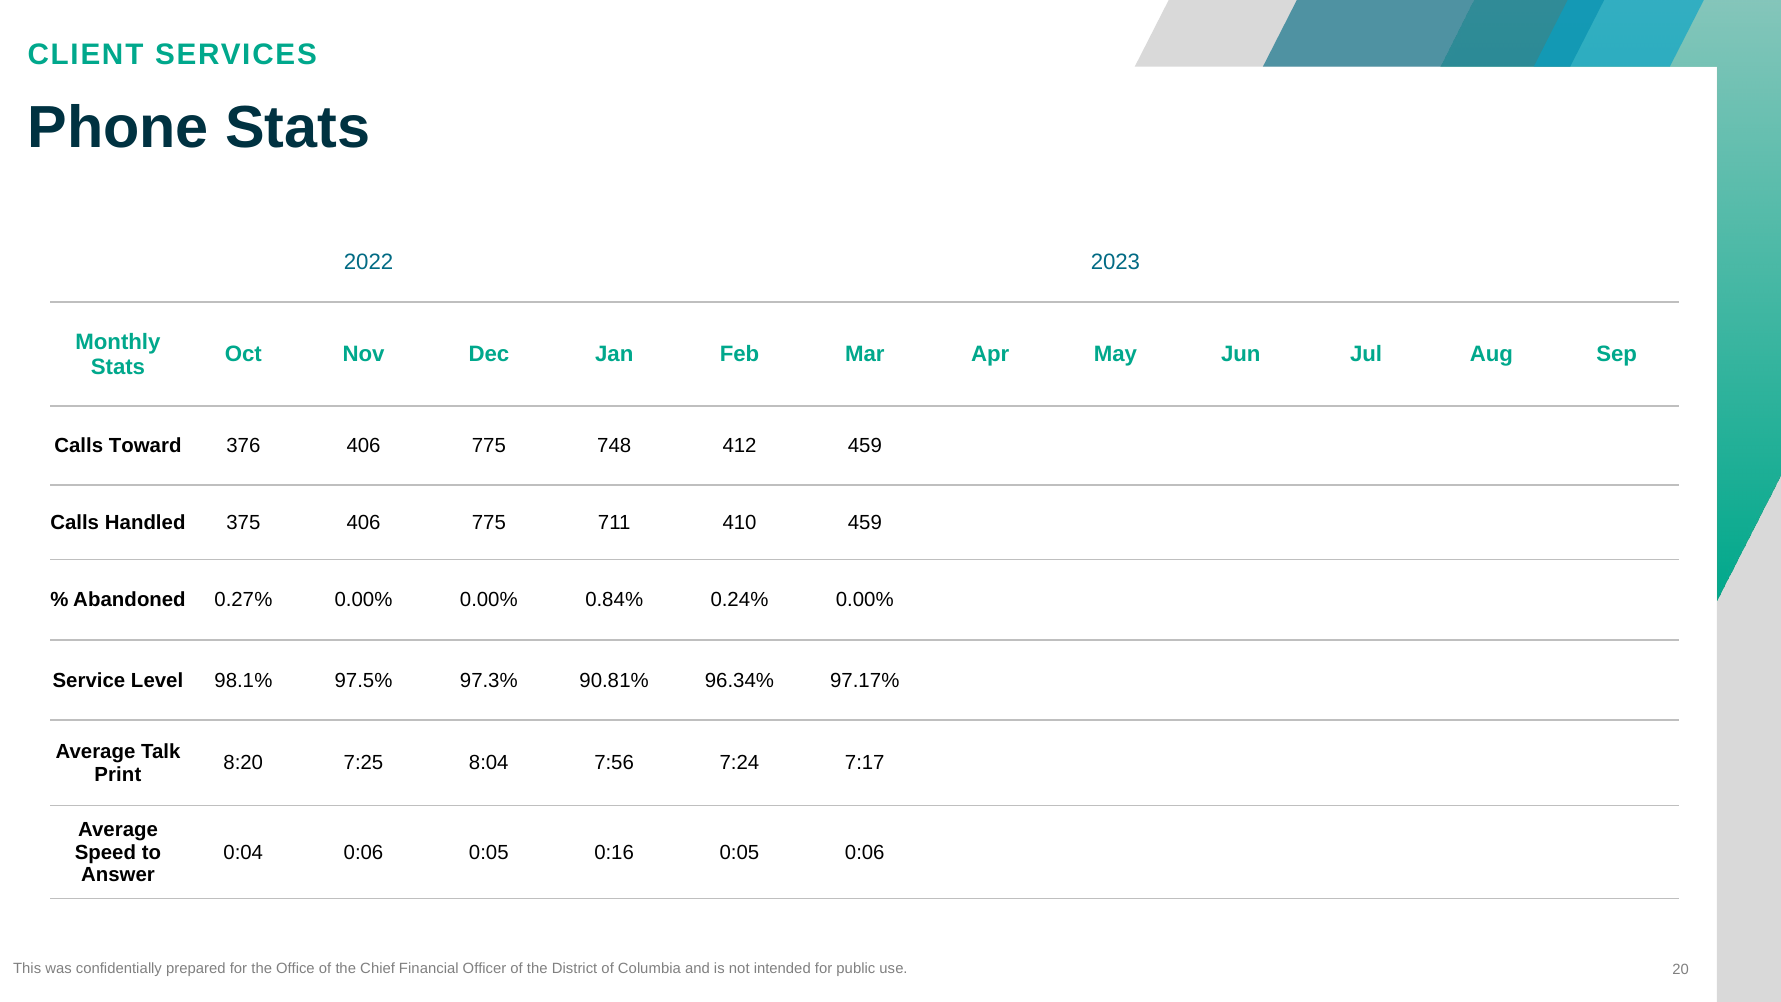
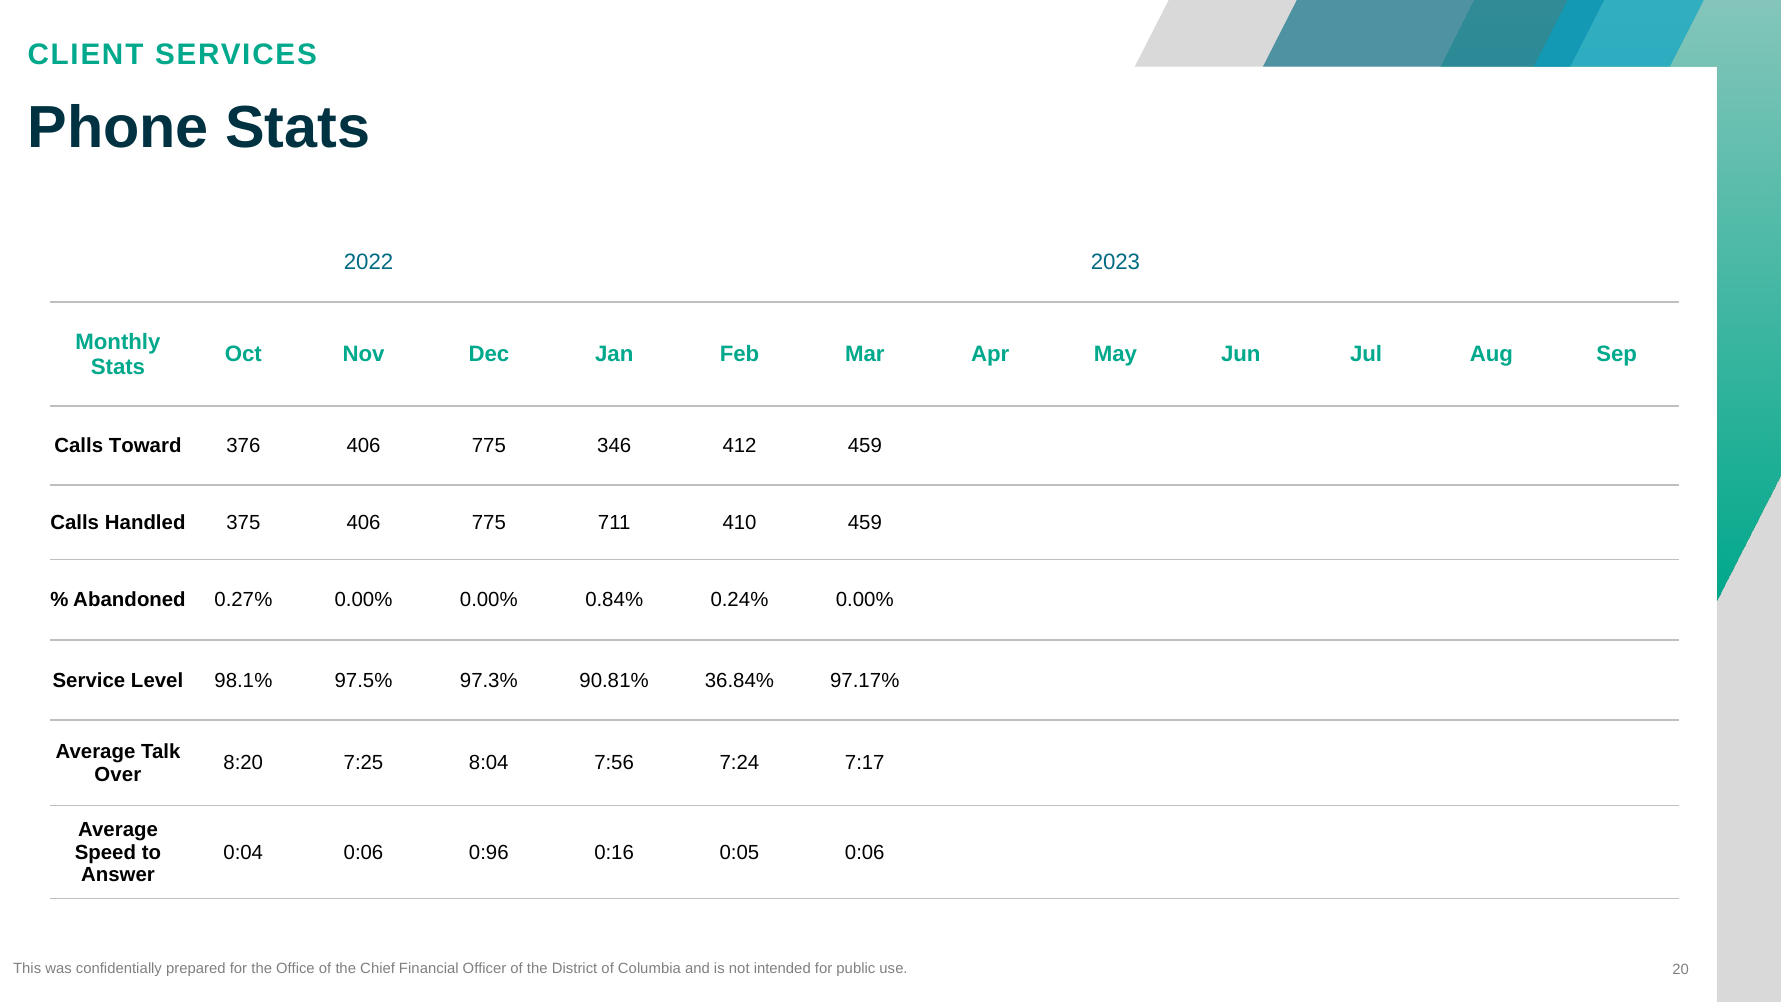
748: 748 -> 346 (614, 446)
96.34%: 96.34% -> 36.84% (739, 680)
Print: Print -> Over (118, 774)
0:06 0:05: 0:05 -> 0:96 (489, 852)
